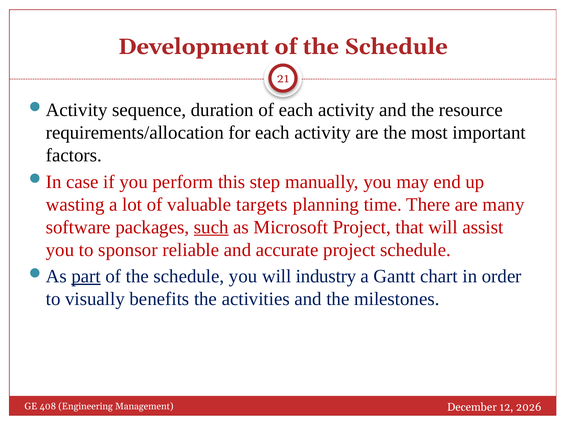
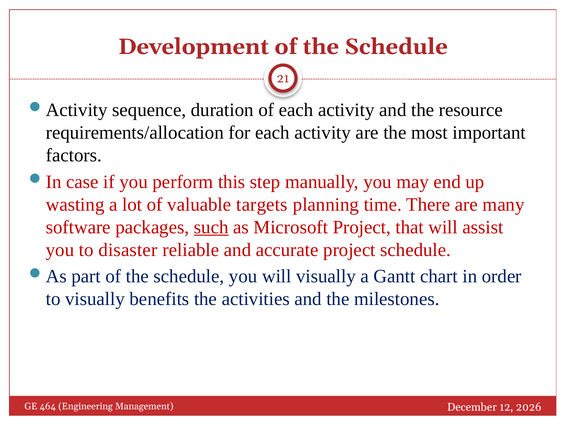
sponsor: sponsor -> disaster (128, 249)
part underline: present -> none (86, 276)
will industry: industry -> visually (326, 276)
408: 408 -> 464 (48, 406)
